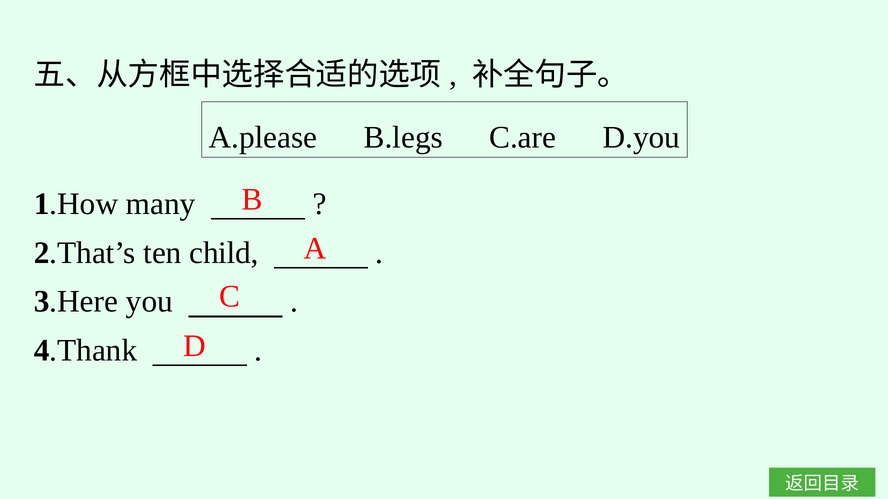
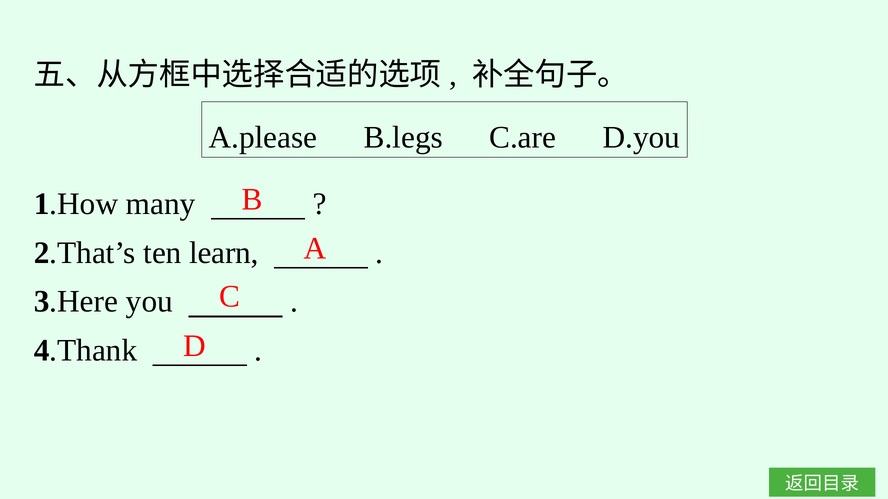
child: child -> learn (224, 253)
